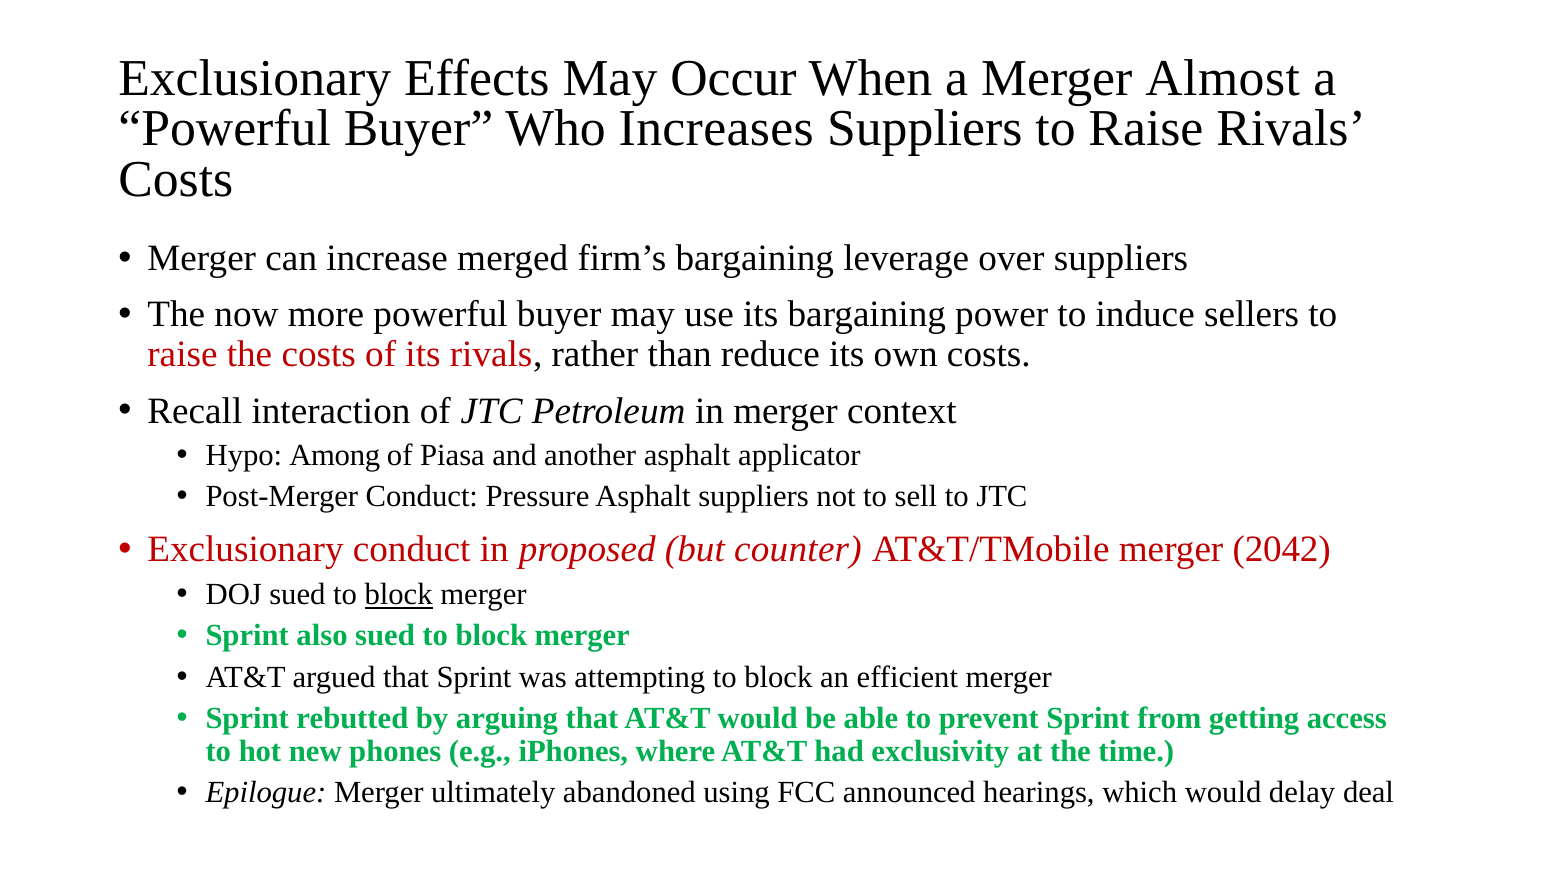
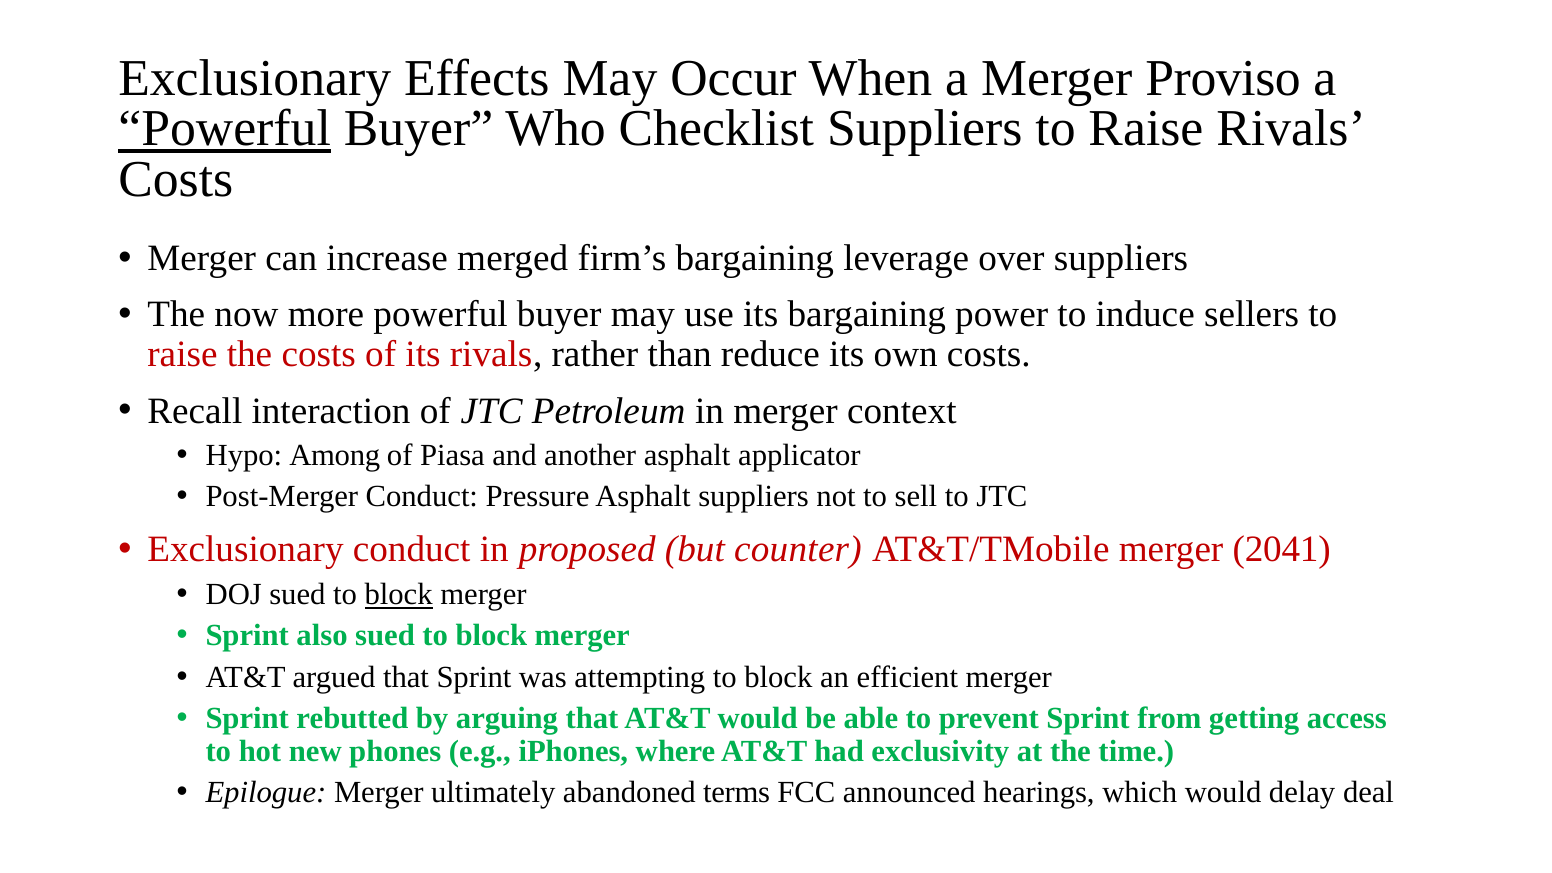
Almost: Almost -> Proviso (1223, 78)
Powerful underline: none -> present (225, 129)
Increases: Increases -> Checklist (716, 129)
2042: 2042 -> 2041 (1282, 550)
using: using -> terms (737, 793)
